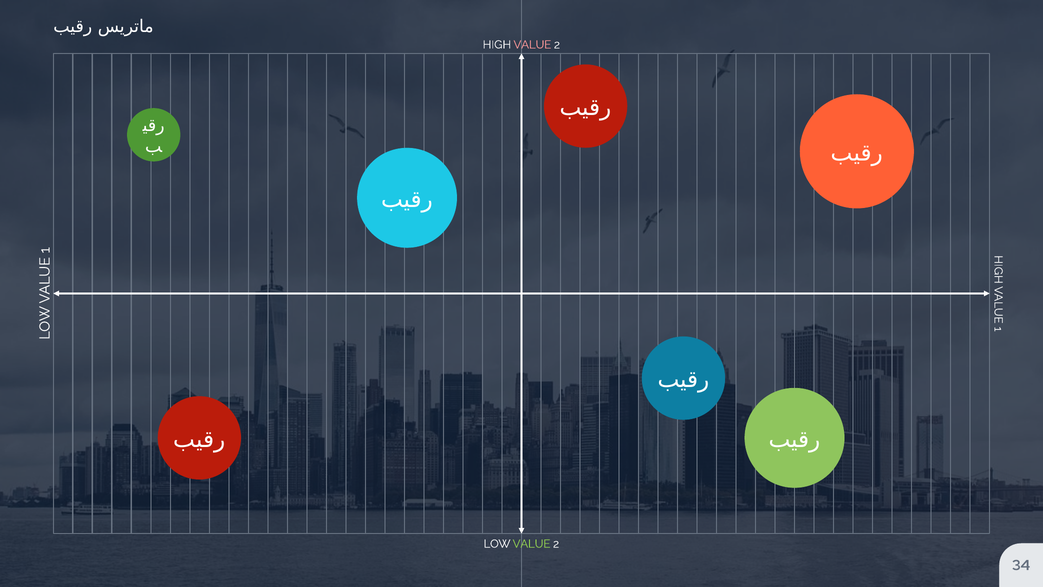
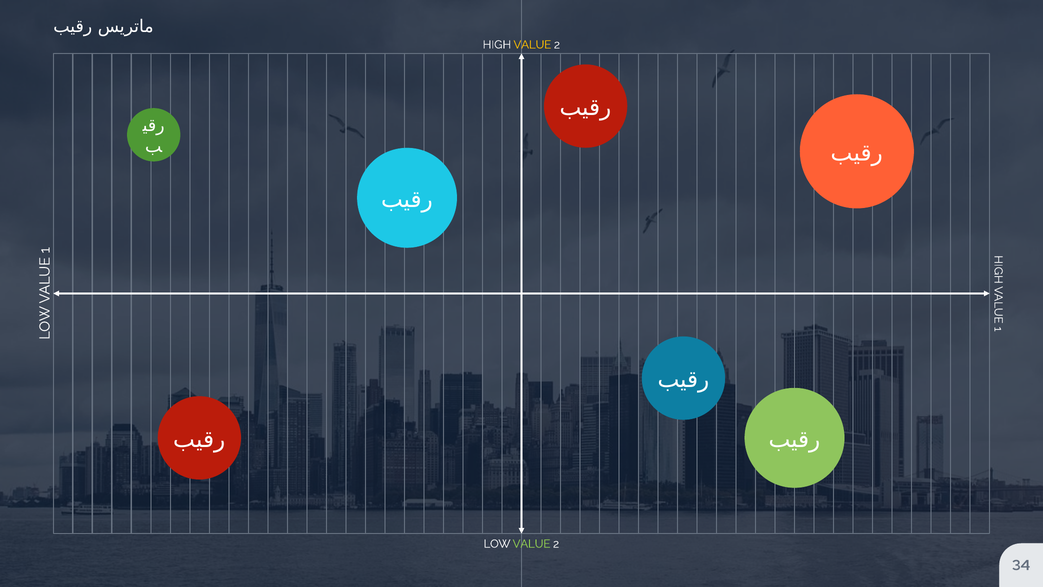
VALUE colour: pink -> yellow (532, 45)
